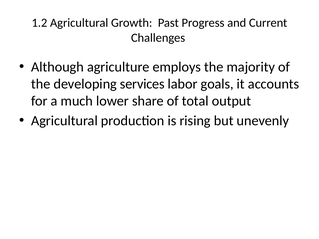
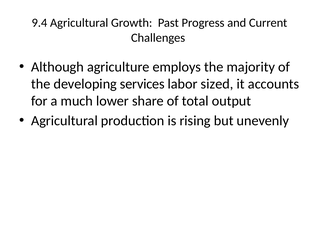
1.2: 1.2 -> 9.4 (39, 23)
goals: goals -> sized (217, 84)
